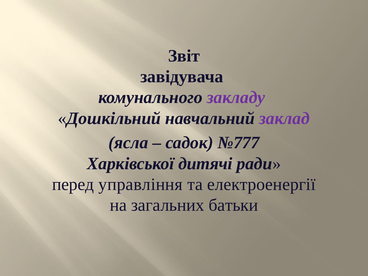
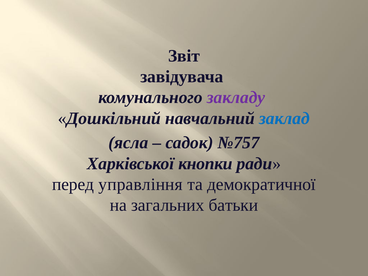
заклад colour: purple -> blue (284, 118)
№777: №777 -> №757 (239, 143)
дитячі: дитячі -> кнопки (205, 164)
електроенергії: електроенергії -> демократичної (261, 184)
